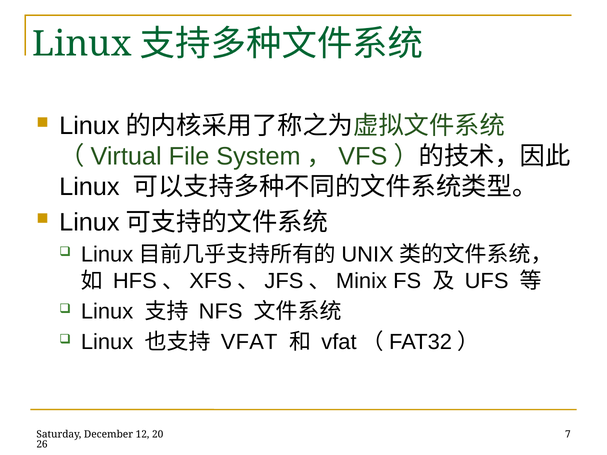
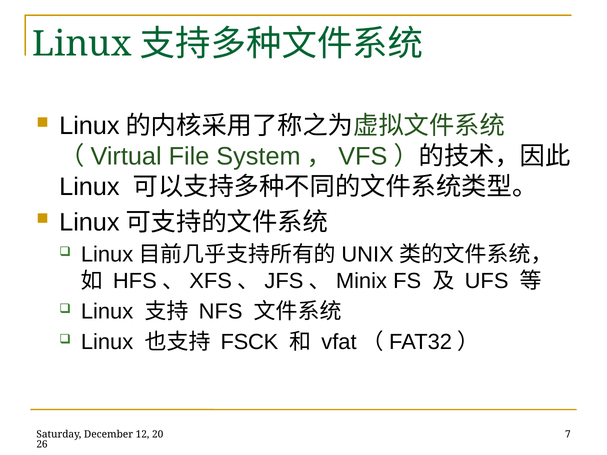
VFAT: VFAT -> FSCK (249, 342)
